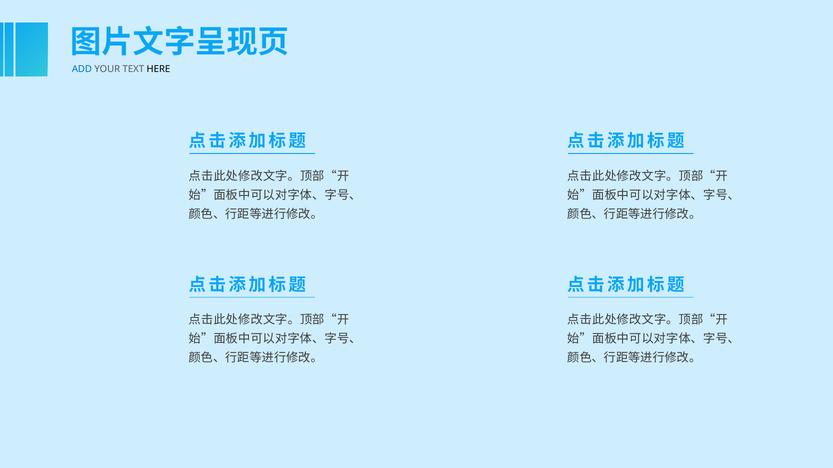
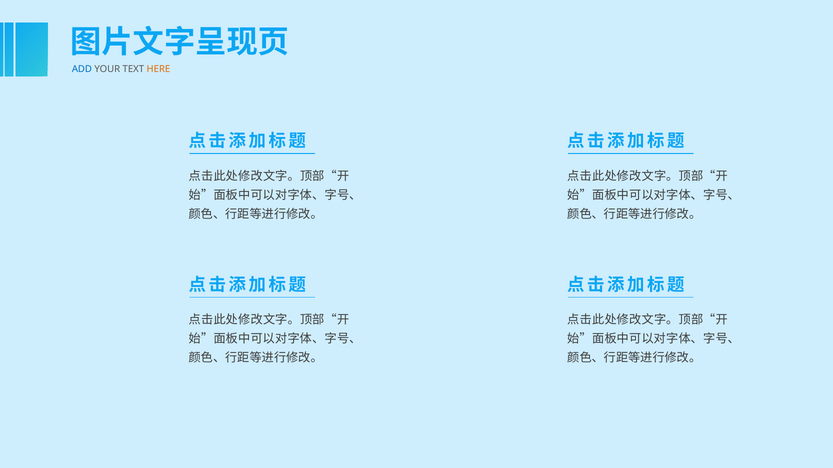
HERE colour: black -> orange (158, 69)
